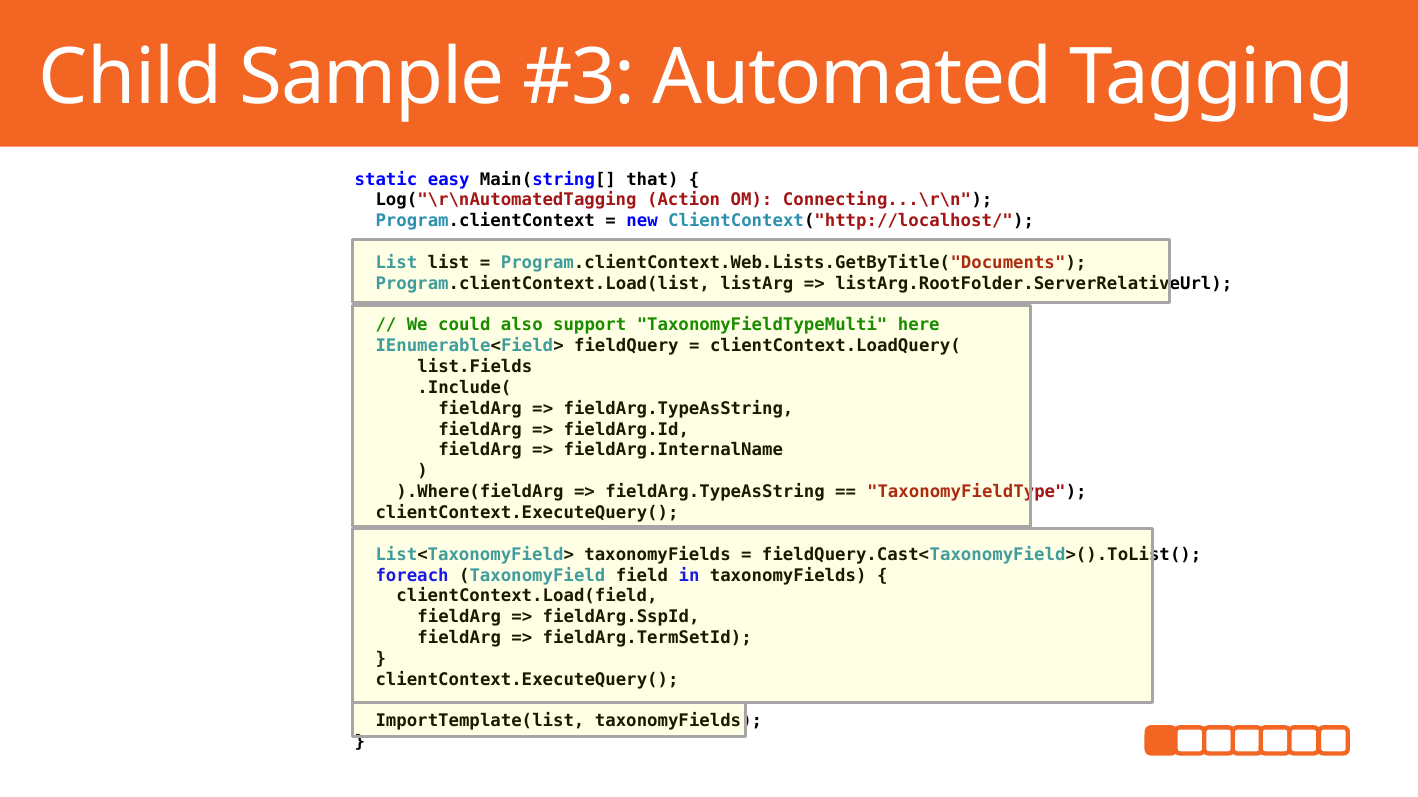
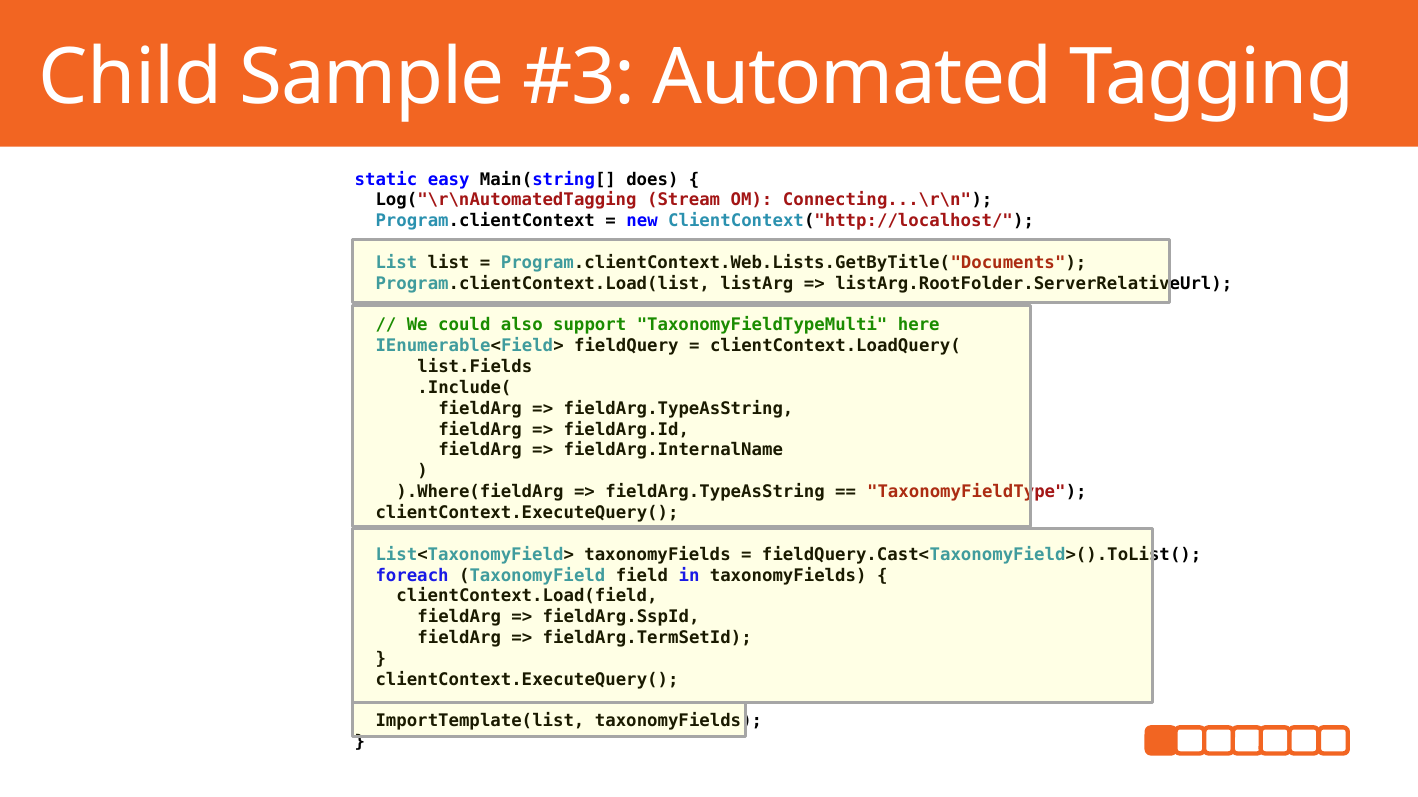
that: that -> does (652, 179)
Action: Action -> Stream (684, 200)
